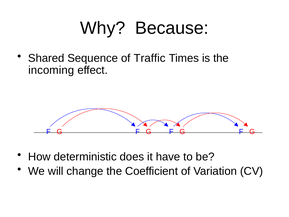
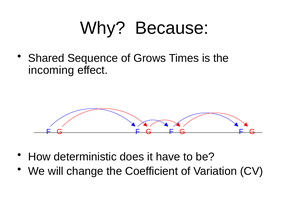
Traffic: Traffic -> Grows (150, 58)
